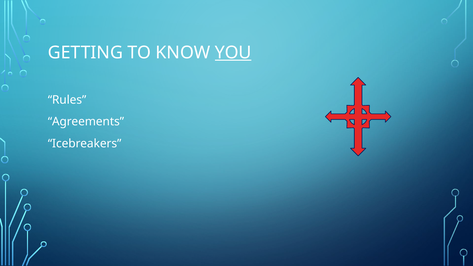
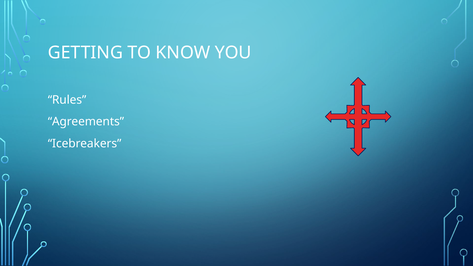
YOU underline: present -> none (233, 53)
